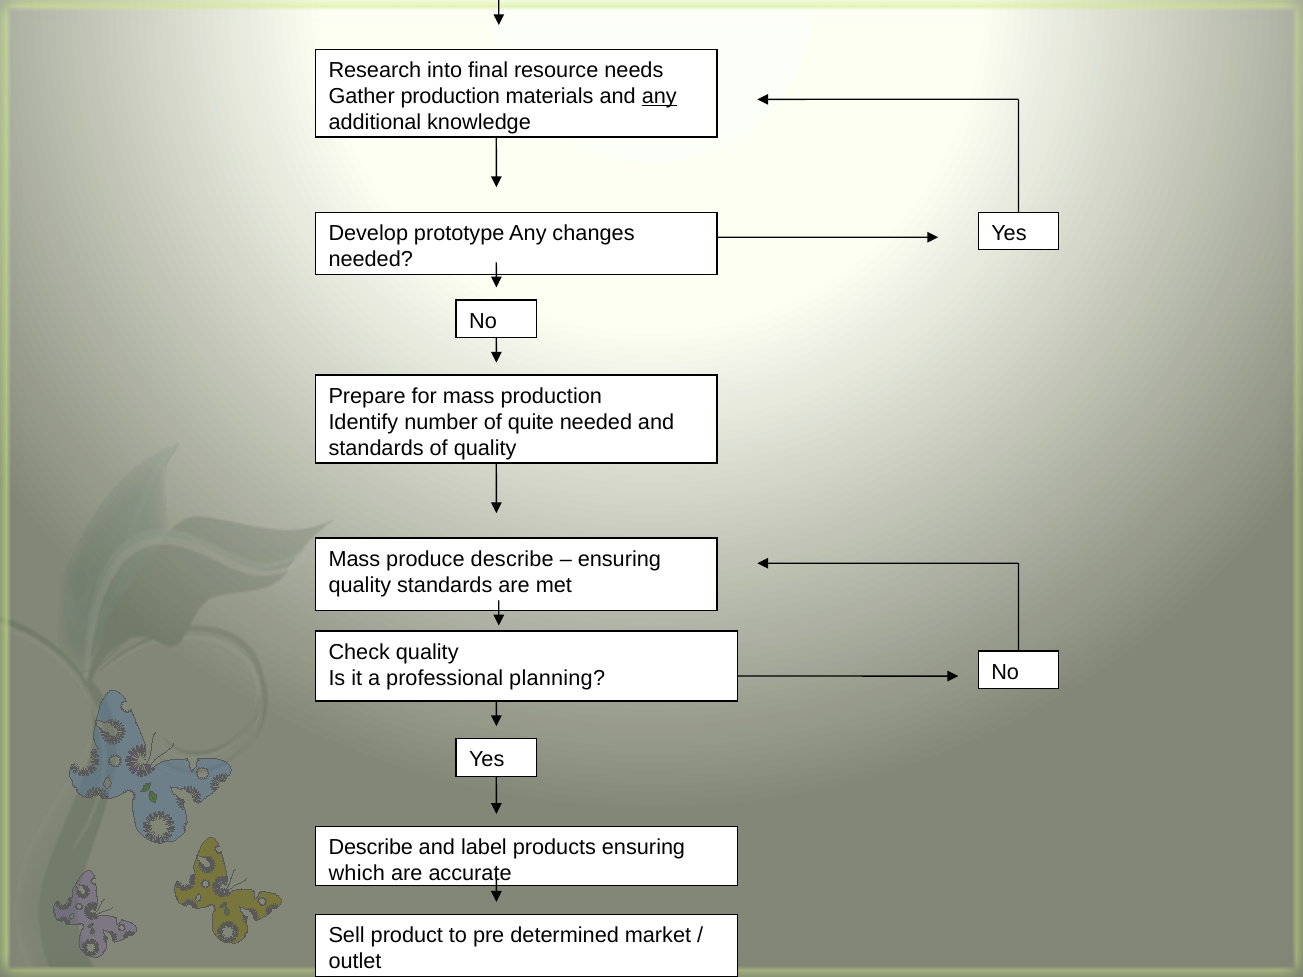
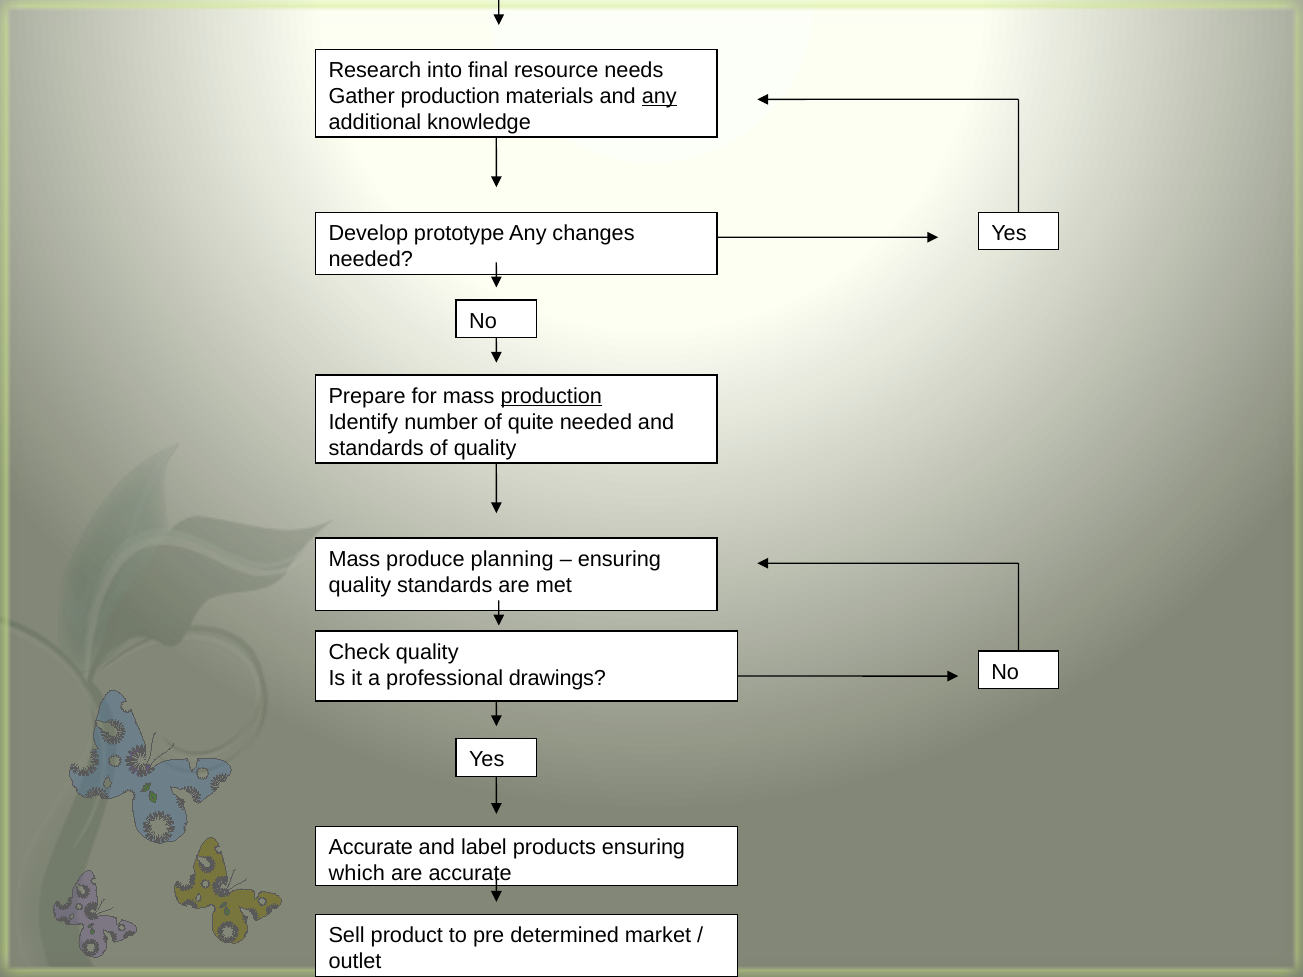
production underline: none -> present (551, 396)
produce describe: describe -> planning (512, 559)
planning: planning -> drawings (557, 678)
Describe: Describe -> Accurate (371, 848)
